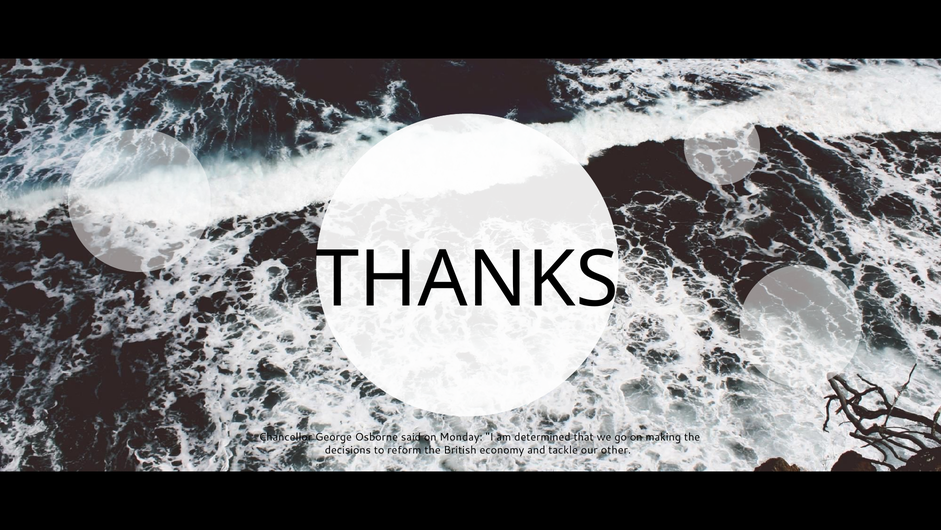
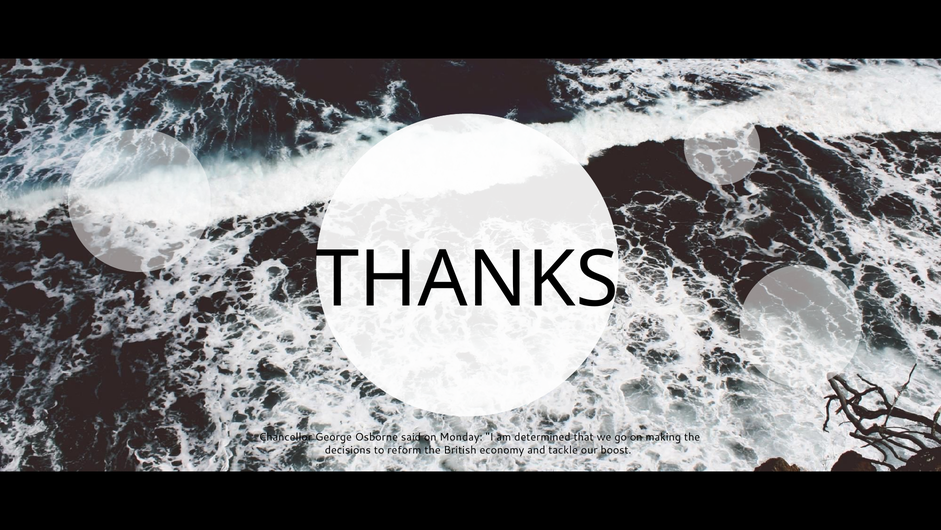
other: other -> boost (616, 450)
